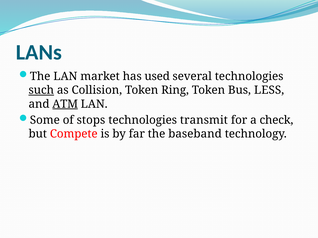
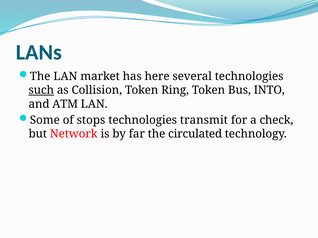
used: used -> here (157, 77)
LESS: LESS -> INTO (269, 90)
ATM underline: present -> none (65, 104)
Compete: Compete -> Network (74, 134)
baseband: baseband -> circulated (195, 134)
